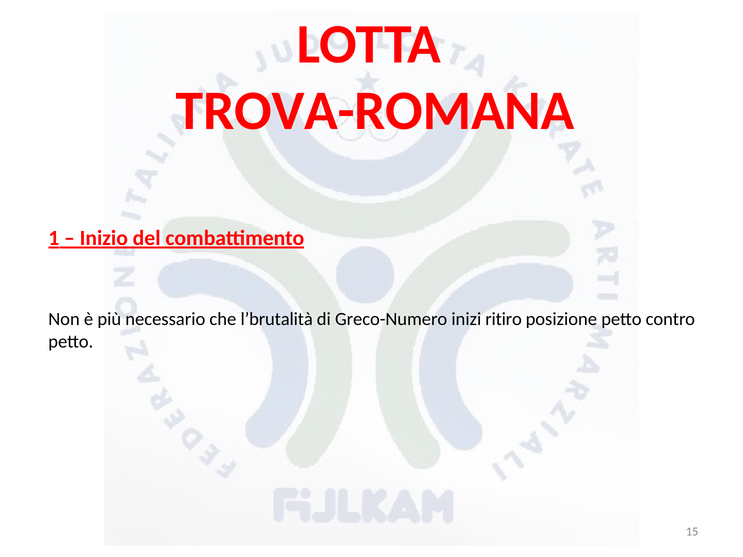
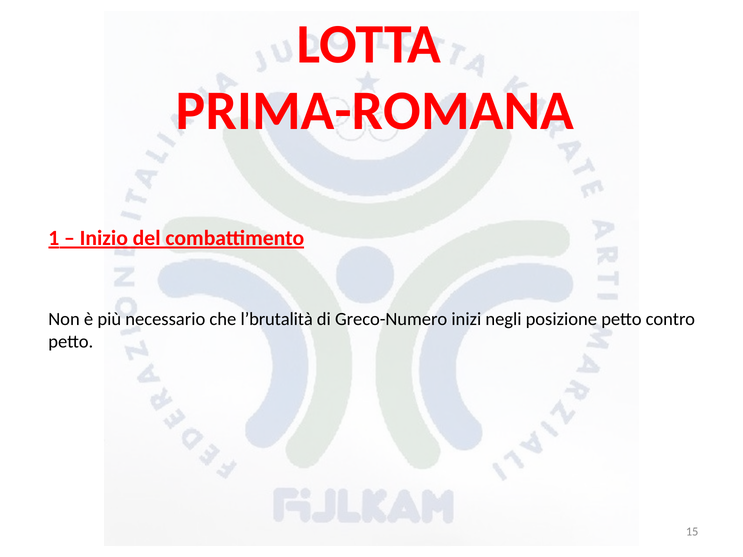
TROVA-ROMANA: TROVA-ROMANA -> PRIMA-ROMANA (375, 111)
ritiro: ritiro -> negli (503, 319)
